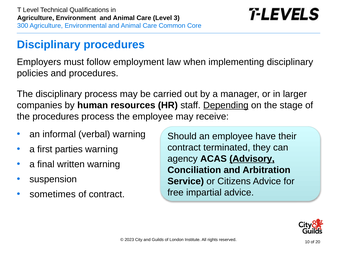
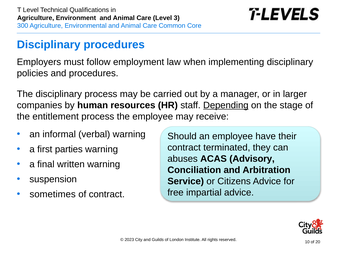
the procedures: procedures -> entitlement (56, 116)
agency: agency -> abuses (183, 159)
Advisory underline: present -> none (252, 159)
